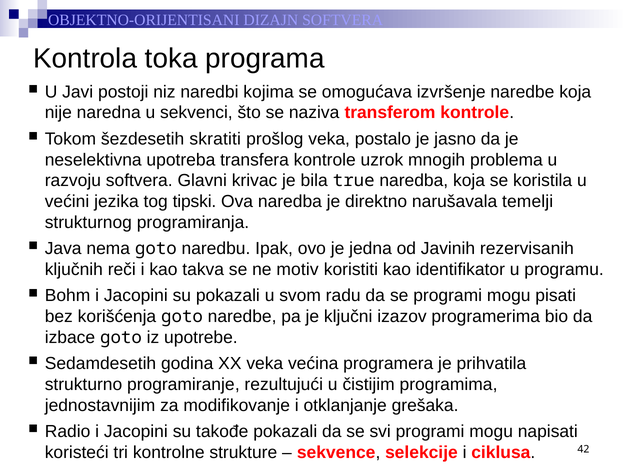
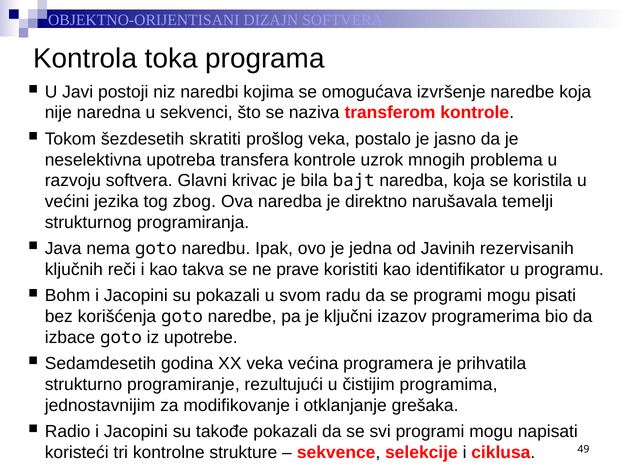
true: true -> bajt (354, 181)
tipski: tipski -> zbog (194, 202)
motiv: motiv -> prave (298, 270)
42: 42 -> 49 (583, 449)
